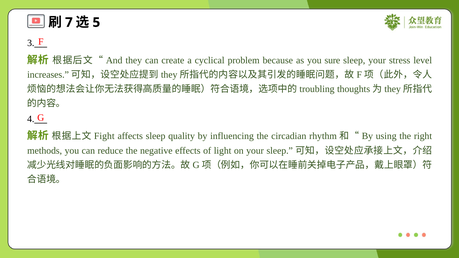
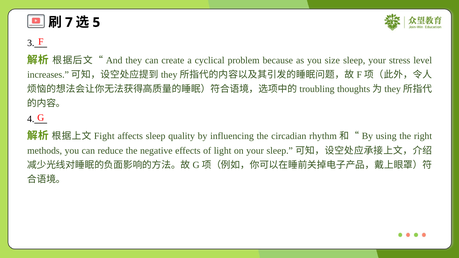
sure: sure -> size (332, 60)
